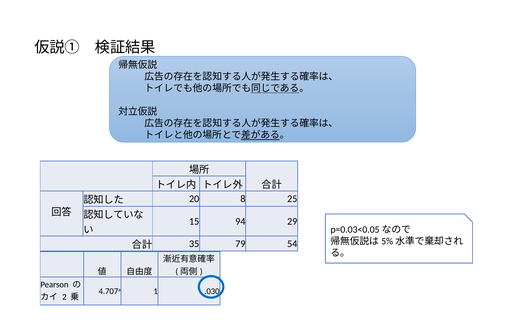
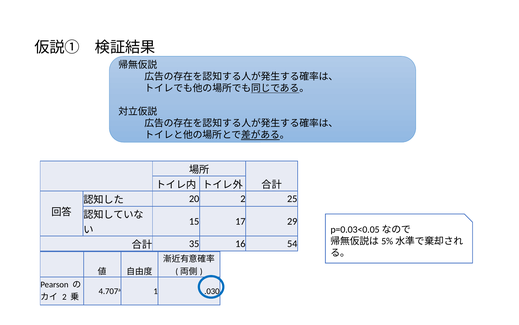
20 8: 8 -> 2 (243, 199)
94: 94 -> 17 (240, 221)
79: 79 -> 16 (240, 243)
